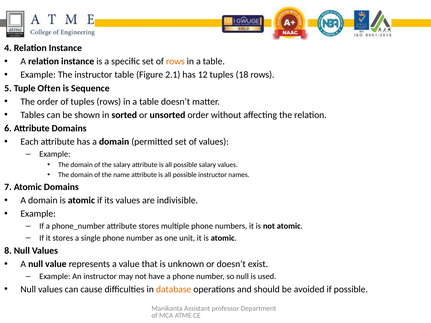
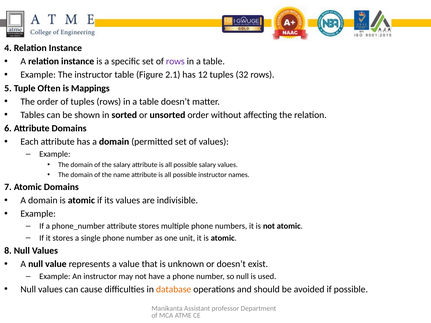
rows colour: orange -> purple (175, 61)
18: 18 -> 32 (242, 75)
Sequence: Sequence -> Mappings (90, 88)
